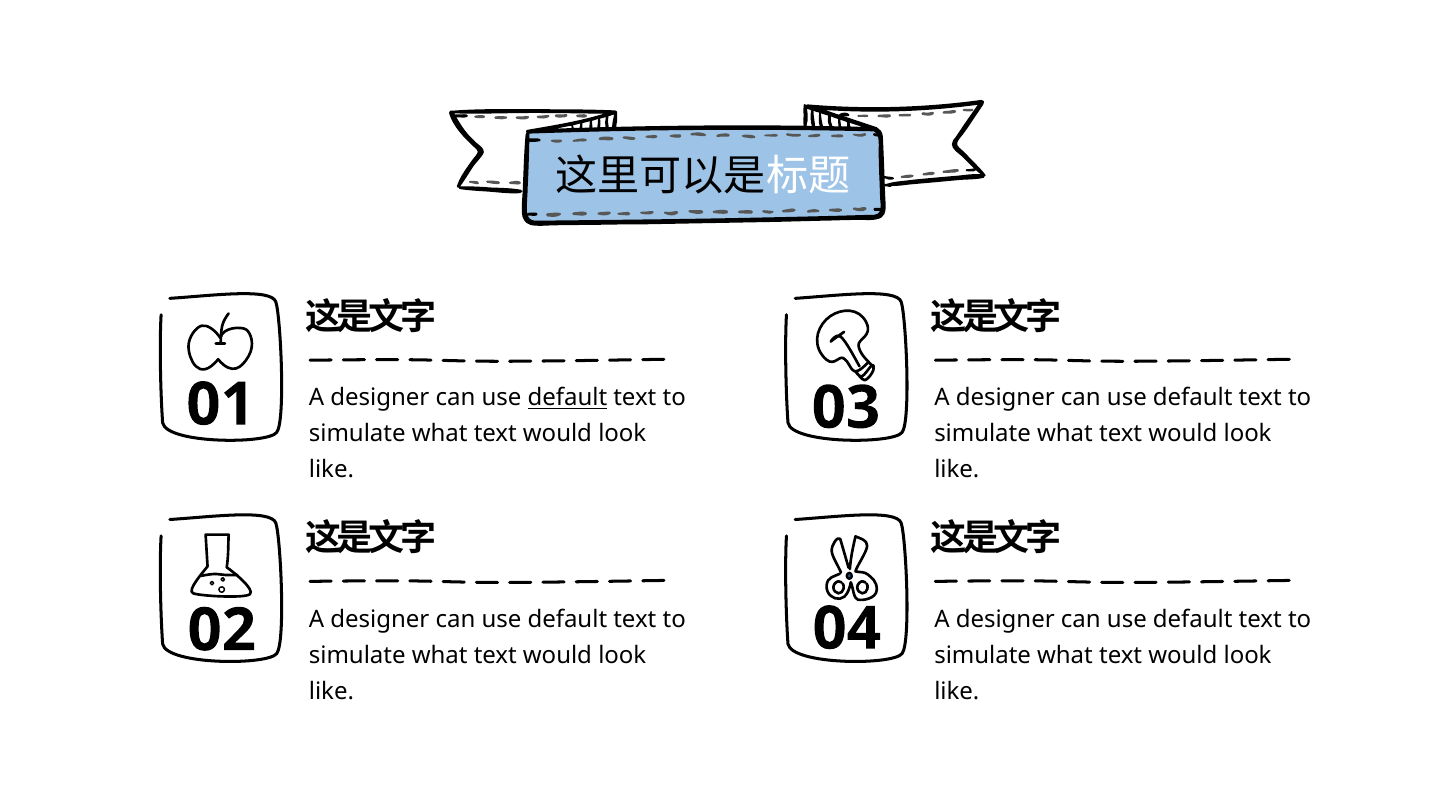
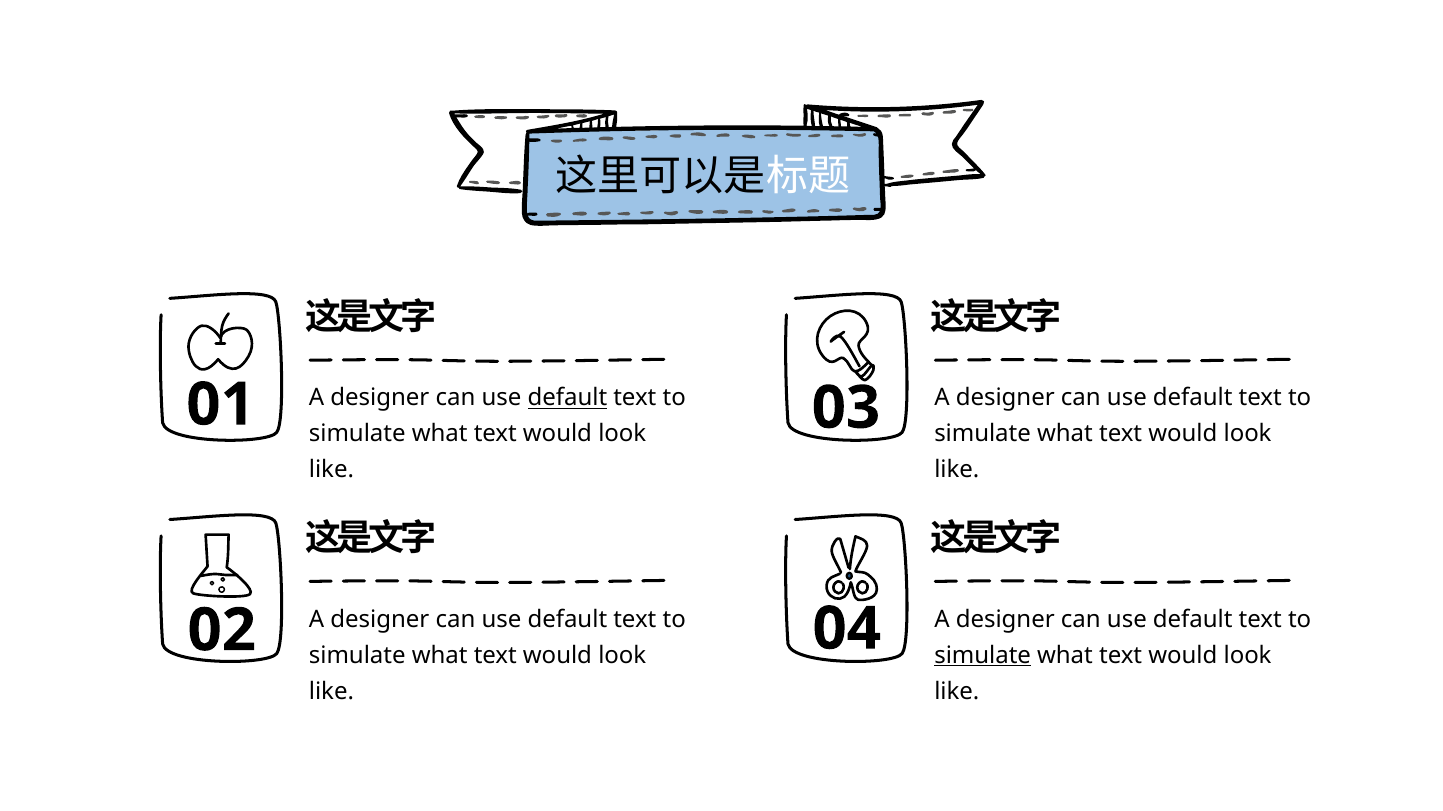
simulate underline: none -> present (983, 656)
